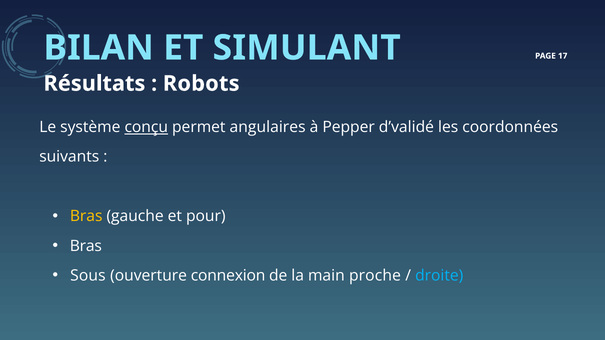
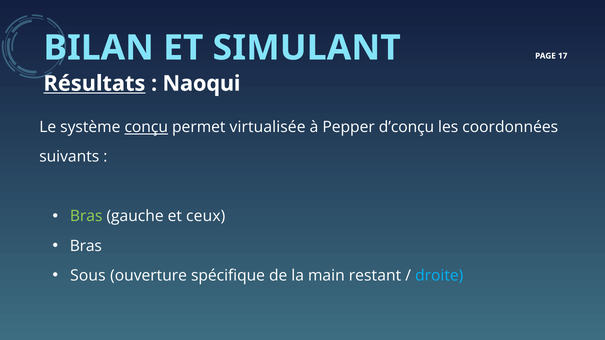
Résultats underline: none -> present (94, 84)
Robots: Robots -> Naoqui (201, 84)
angulaires: angulaires -> virtualisée (268, 127)
d’validé: d’validé -> d’conçu (406, 127)
Bras colour: yellow -> light green (86, 216)
pour: pour -> ceux (206, 216)
connexion: connexion -> spécifique (228, 276)
proche: proche -> restant (375, 276)
